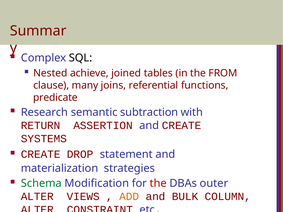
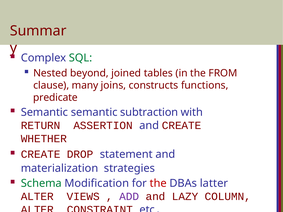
SQL colour: black -> green (81, 58)
achieve: achieve -> beyond (89, 73)
referential: referential -> constructs (153, 85)
Research: Research -> Semantic (44, 112)
SYSTEMS: SYSTEMS -> WHETHER (44, 139)
outer: outer -> latter (214, 184)
ADD colour: orange -> purple (129, 197)
BULK: BULK -> LAZY (185, 197)
